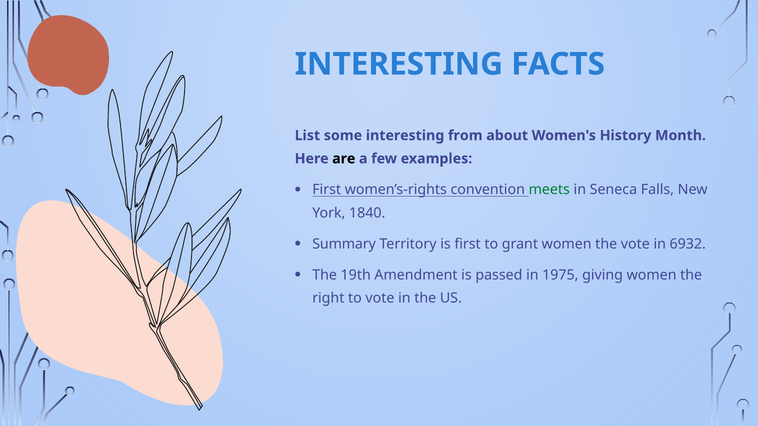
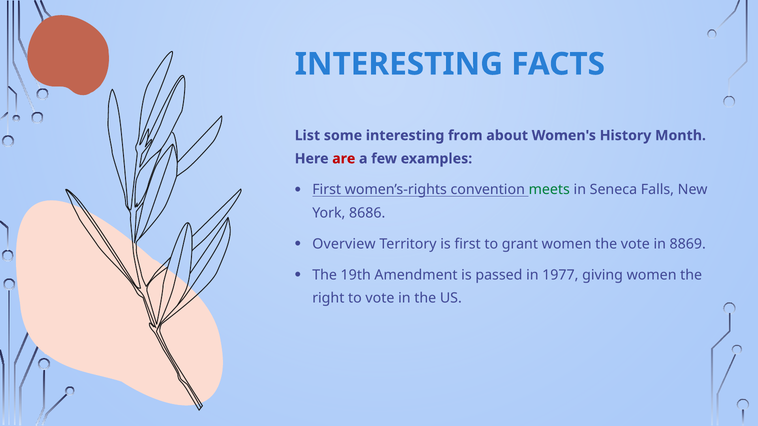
are colour: black -> red (344, 159)
1840: 1840 -> 8686 (367, 213)
Summary: Summary -> Overview (344, 244)
6932: 6932 -> 8869 (688, 244)
1975: 1975 -> 1977 (560, 275)
